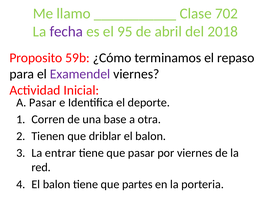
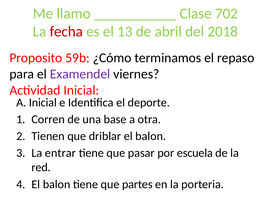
fecha colour: purple -> red (66, 32)
95: 95 -> 13 (125, 32)
A Pasar: Pasar -> Inicial (43, 103)
por viernes: viernes -> escuela (195, 153)
